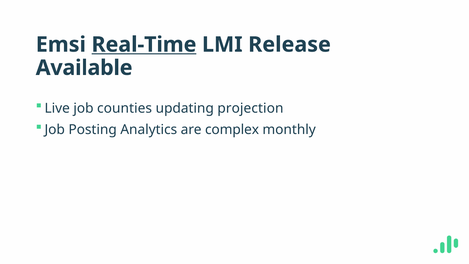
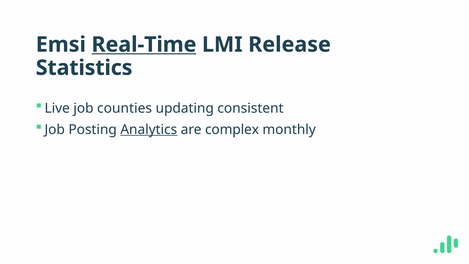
Available: Available -> Statistics (84, 68)
projection: projection -> consistent (250, 108)
Analytics underline: none -> present (149, 129)
